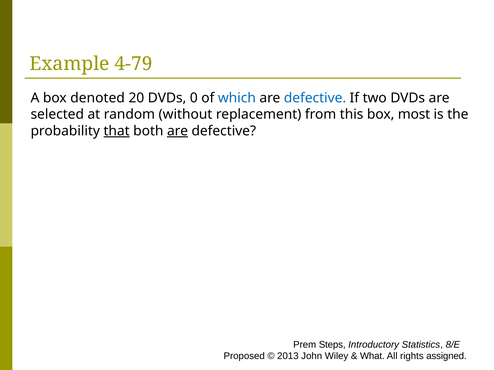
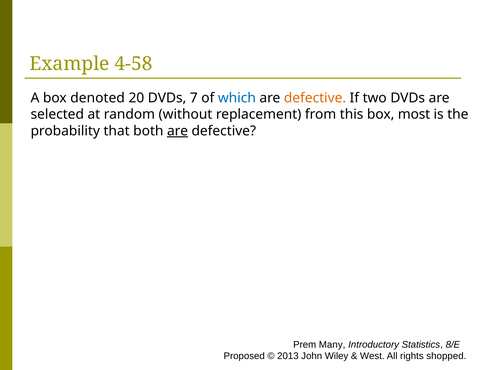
4-79: 4-79 -> 4-58 (134, 64)
0: 0 -> 7 (194, 98)
defective colour: blue -> orange (315, 98)
that underline: present -> none (117, 131)
Steps: Steps -> Many (332, 345)
What: What -> West (372, 357)
assigned: assigned -> shopped (446, 357)
